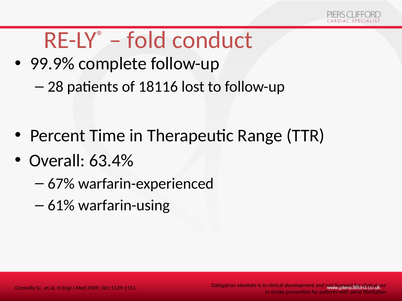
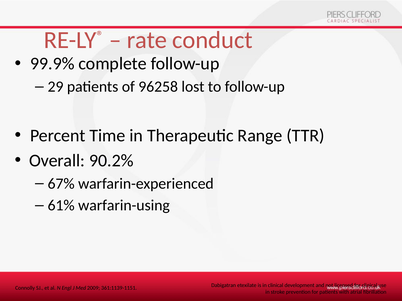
fold: fold -> rate (147, 40)
28: 28 -> 29 (56, 87)
18116: 18116 -> 96258 (158, 87)
63.4%: 63.4% -> 90.2% (111, 161)
